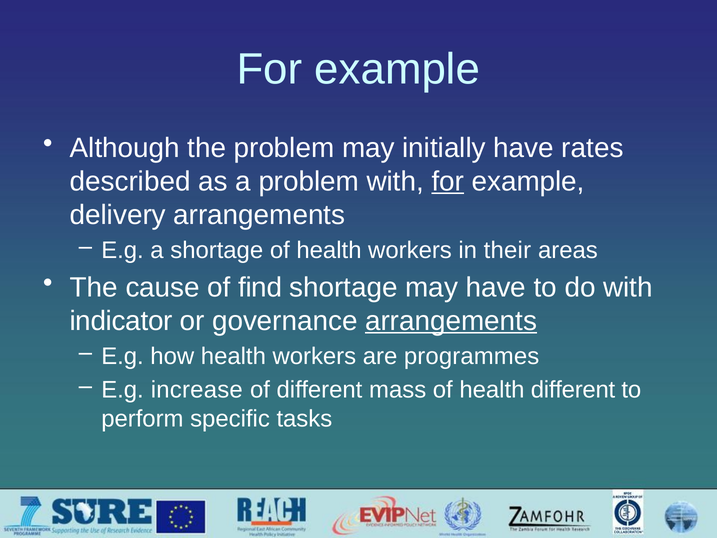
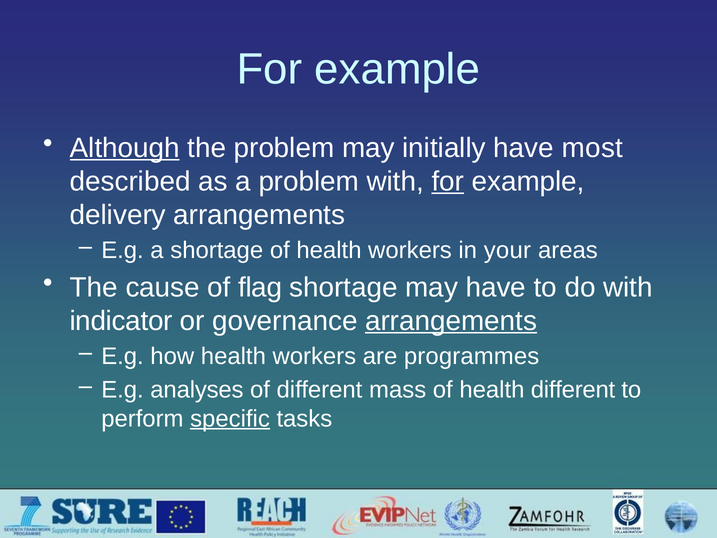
Although underline: none -> present (125, 148)
rates: rates -> most (592, 148)
their: their -> your (507, 250)
find: find -> flag (260, 287)
increase: increase -> analyses (197, 390)
specific underline: none -> present (230, 418)
